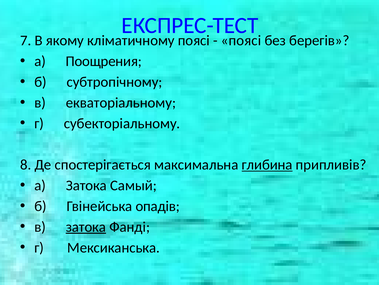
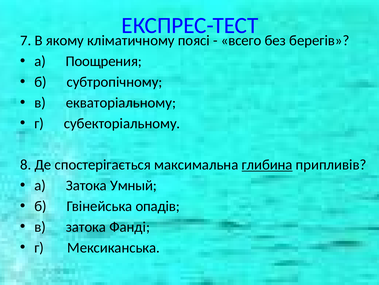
поясі: поясі -> всего (241, 40)
Самый: Самый -> Умный (134, 185)
затока underline: present -> none (86, 226)
